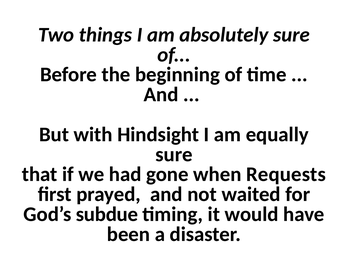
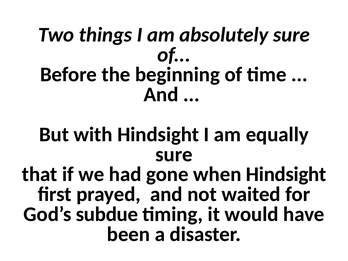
when Requests: Requests -> Hindsight (286, 174)
